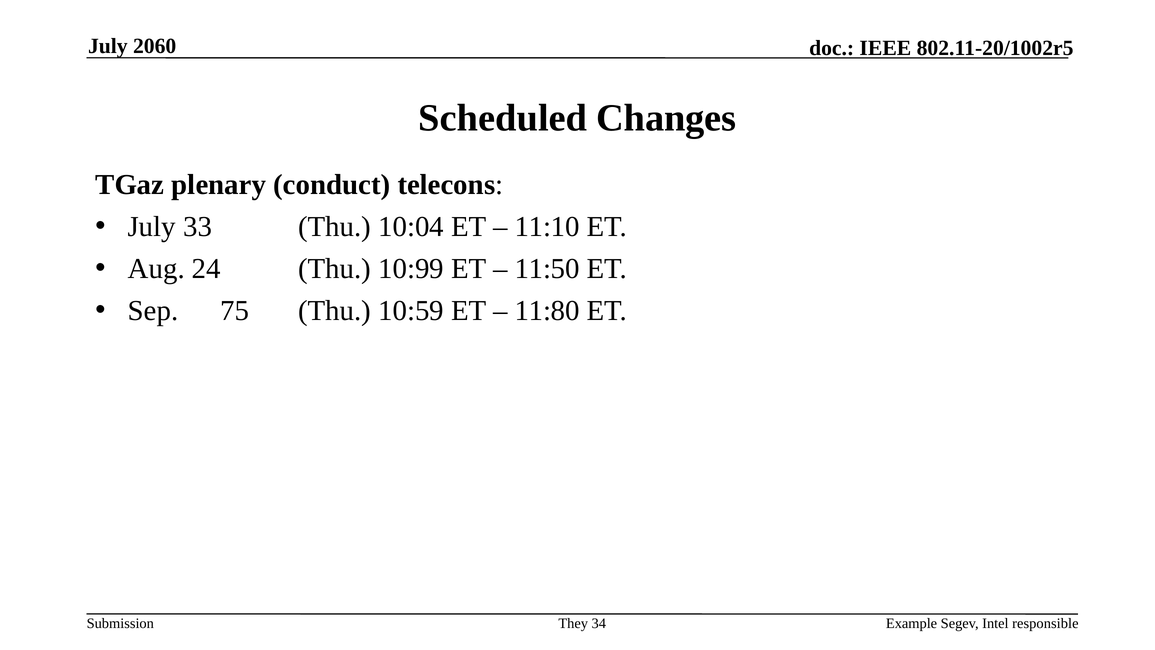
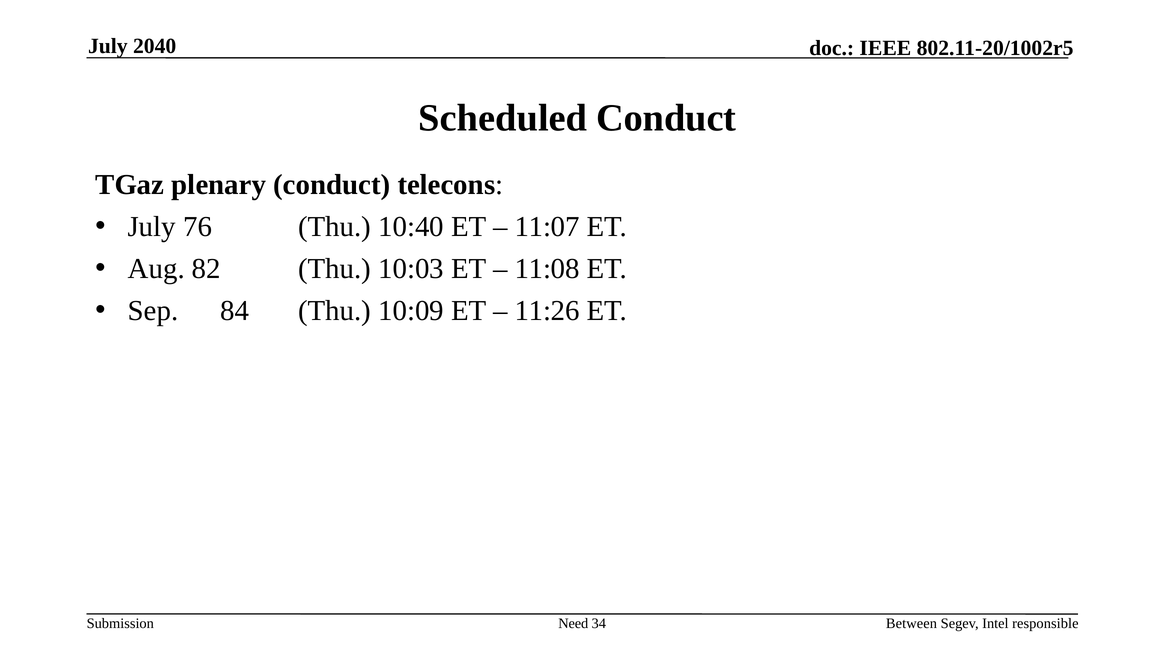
2060: 2060 -> 2040 (155, 46)
Scheduled Changes: Changes -> Conduct (666, 118)
33: 33 -> 76 (198, 227)
10:04: 10:04 -> 10:40 (411, 227)
11:10: 11:10 -> 11:07 (547, 227)
24: 24 -> 82 (206, 269)
10:99: 10:99 -> 10:03 (411, 269)
11:50: 11:50 -> 11:08 (547, 269)
75: 75 -> 84 (235, 310)
10:59: 10:59 -> 10:09 (411, 310)
11:80: 11:80 -> 11:26 (547, 310)
They: They -> Need (573, 623)
Example: Example -> Between (912, 623)
